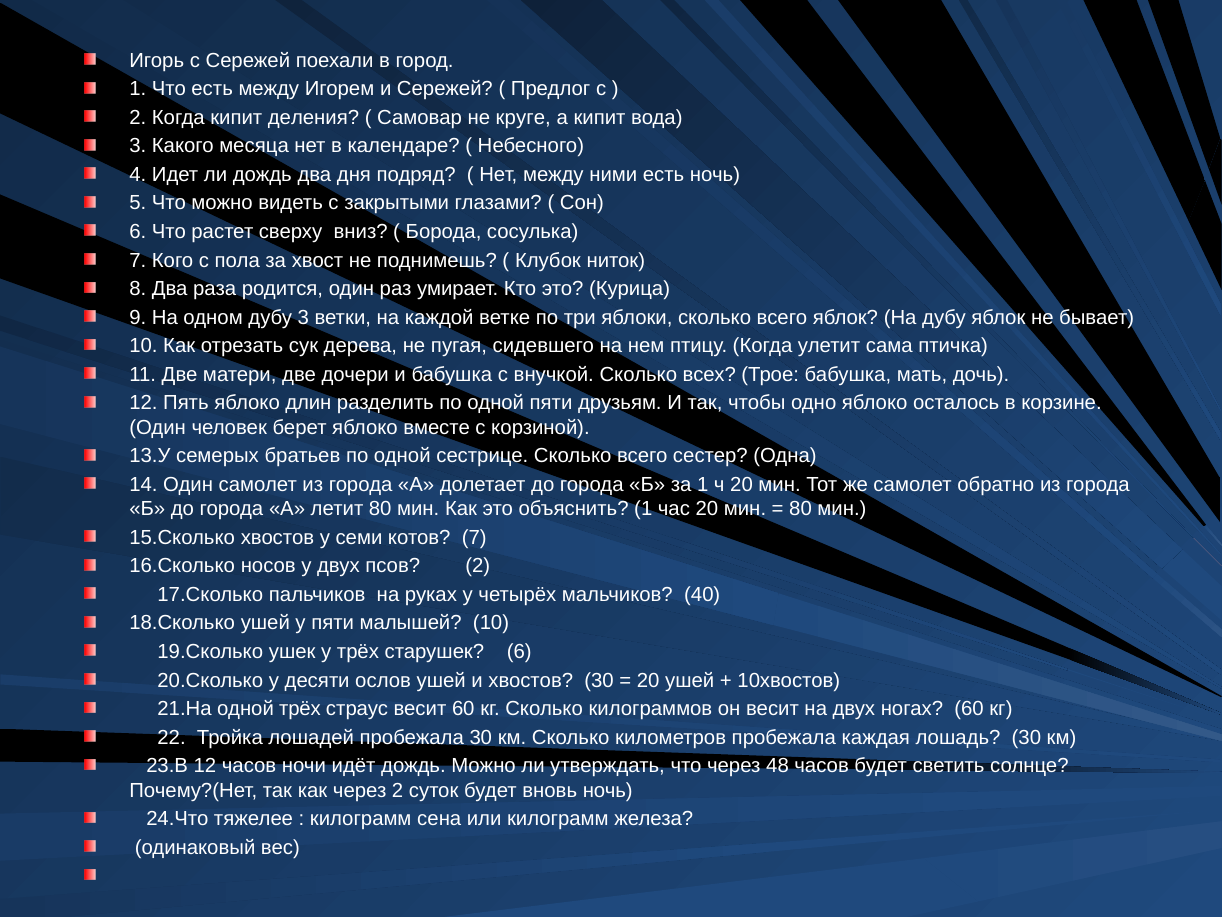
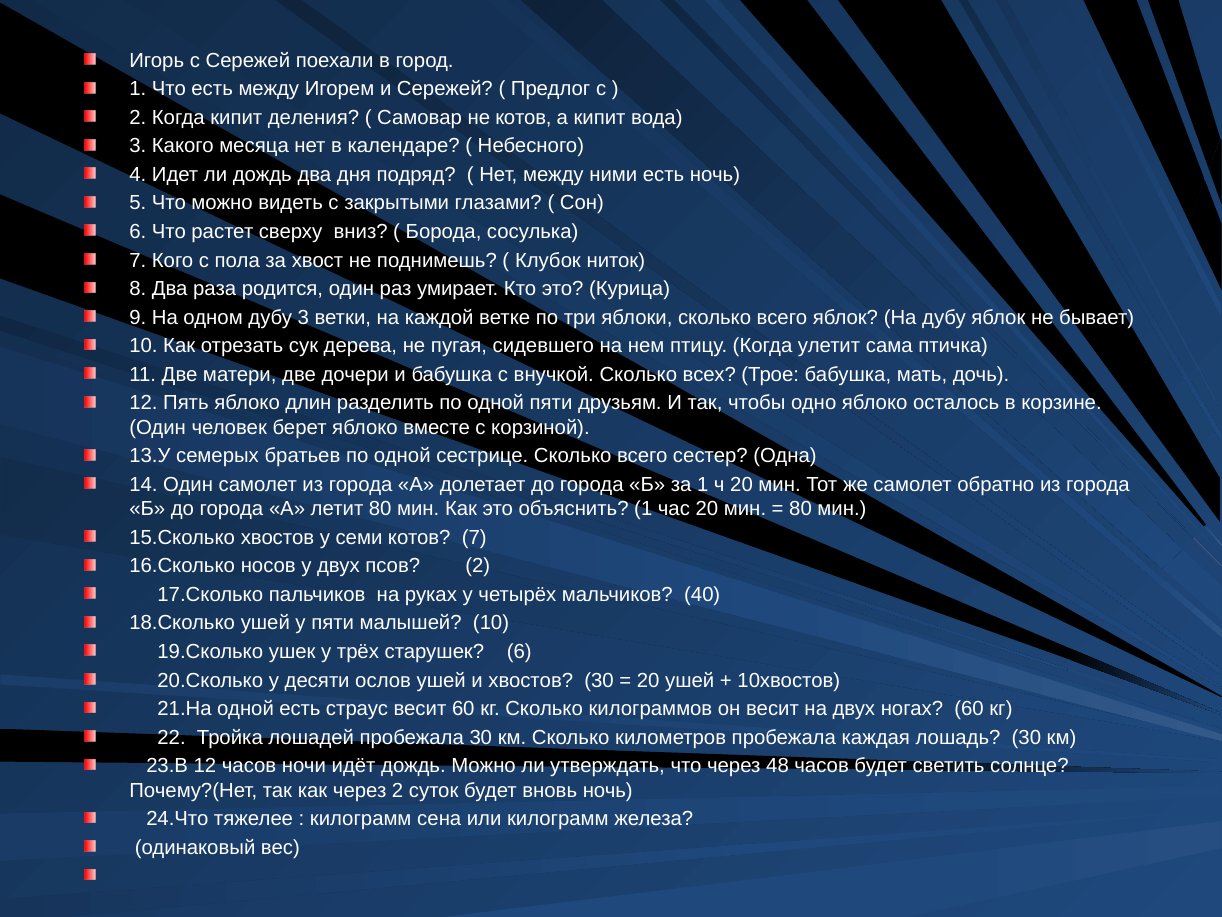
не круге: круге -> котов (523, 118)
одной трёх: трёх -> есть (300, 708)
